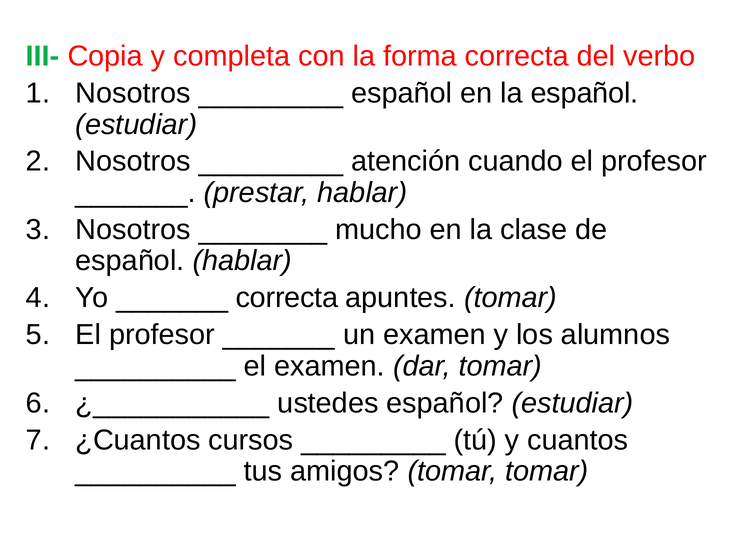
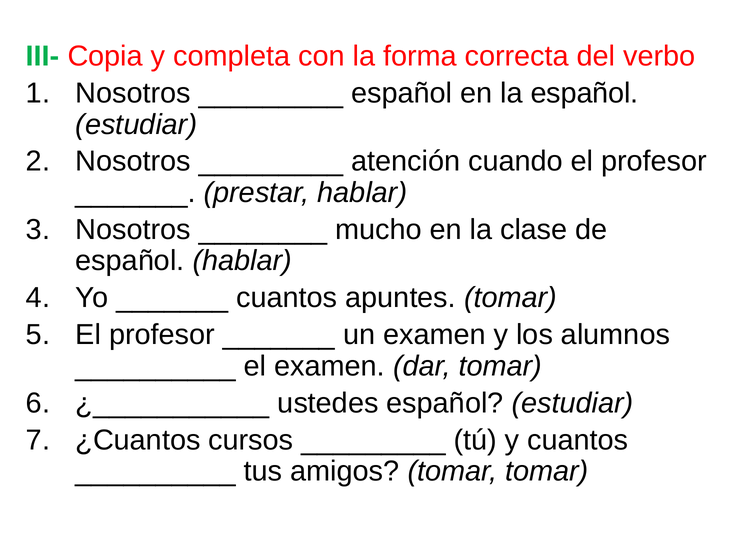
correcta: correcta -> cuantos (287, 298)
